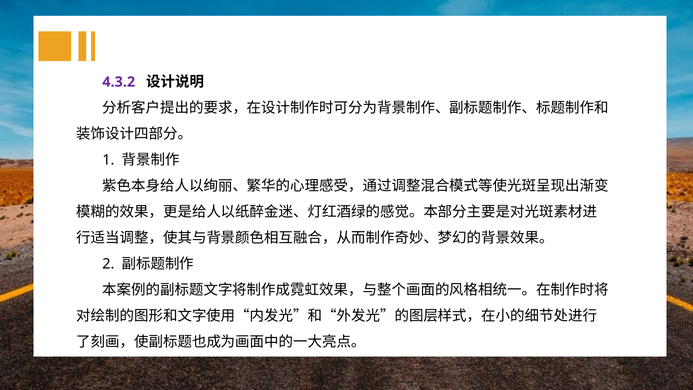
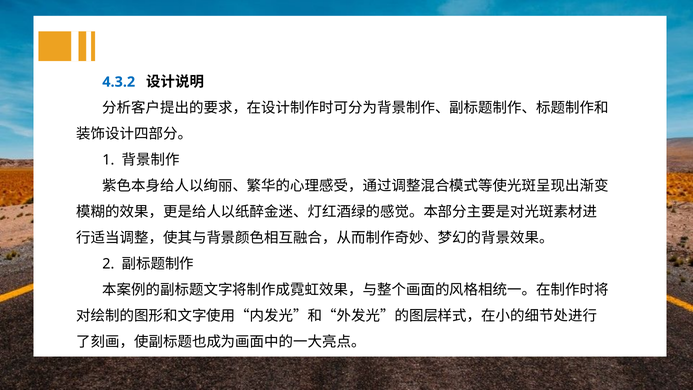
4.3.2 colour: purple -> blue (119, 82)
